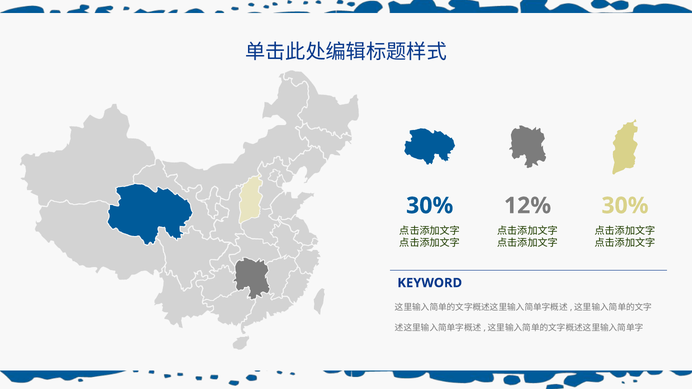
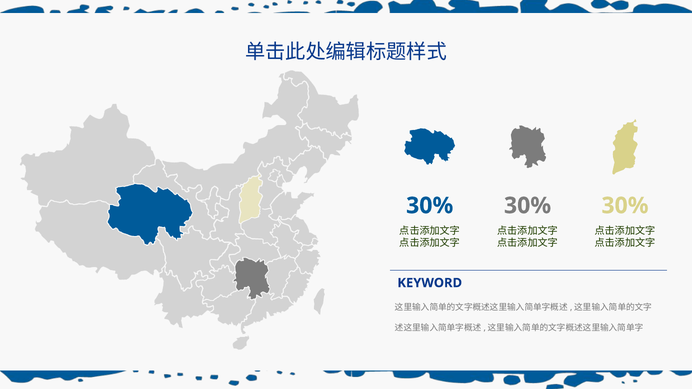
12%: 12% -> 30% (528, 206)
